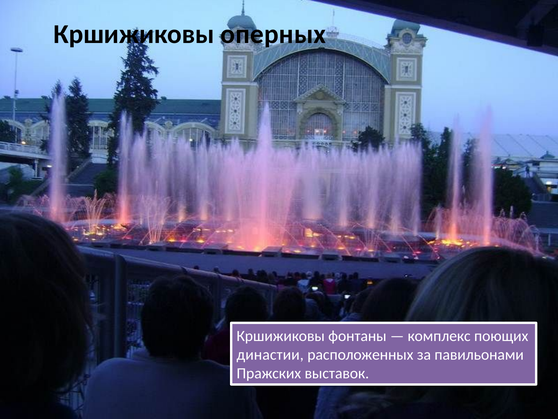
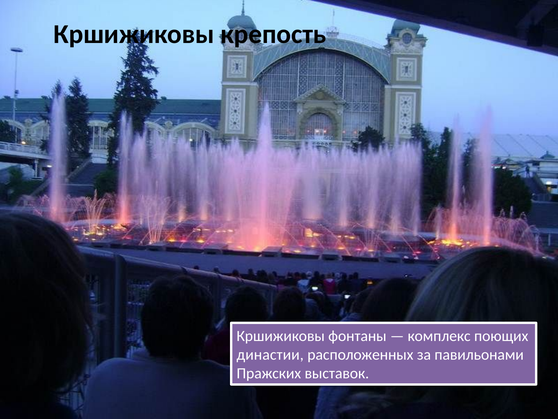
оперных: оперных -> крепость (273, 34)
